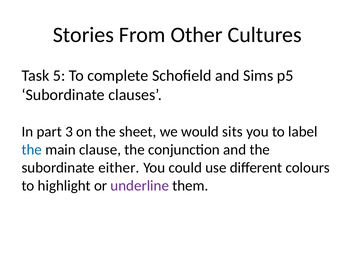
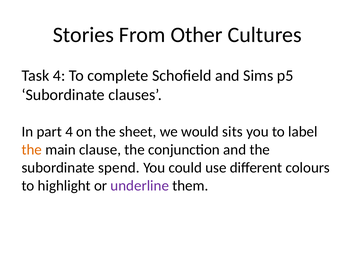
Task 5: 5 -> 4 (59, 76)
part 3: 3 -> 4 (69, 132)
the colour: blue -> orange (32, 150)
either: either -> spend (119, 168)
